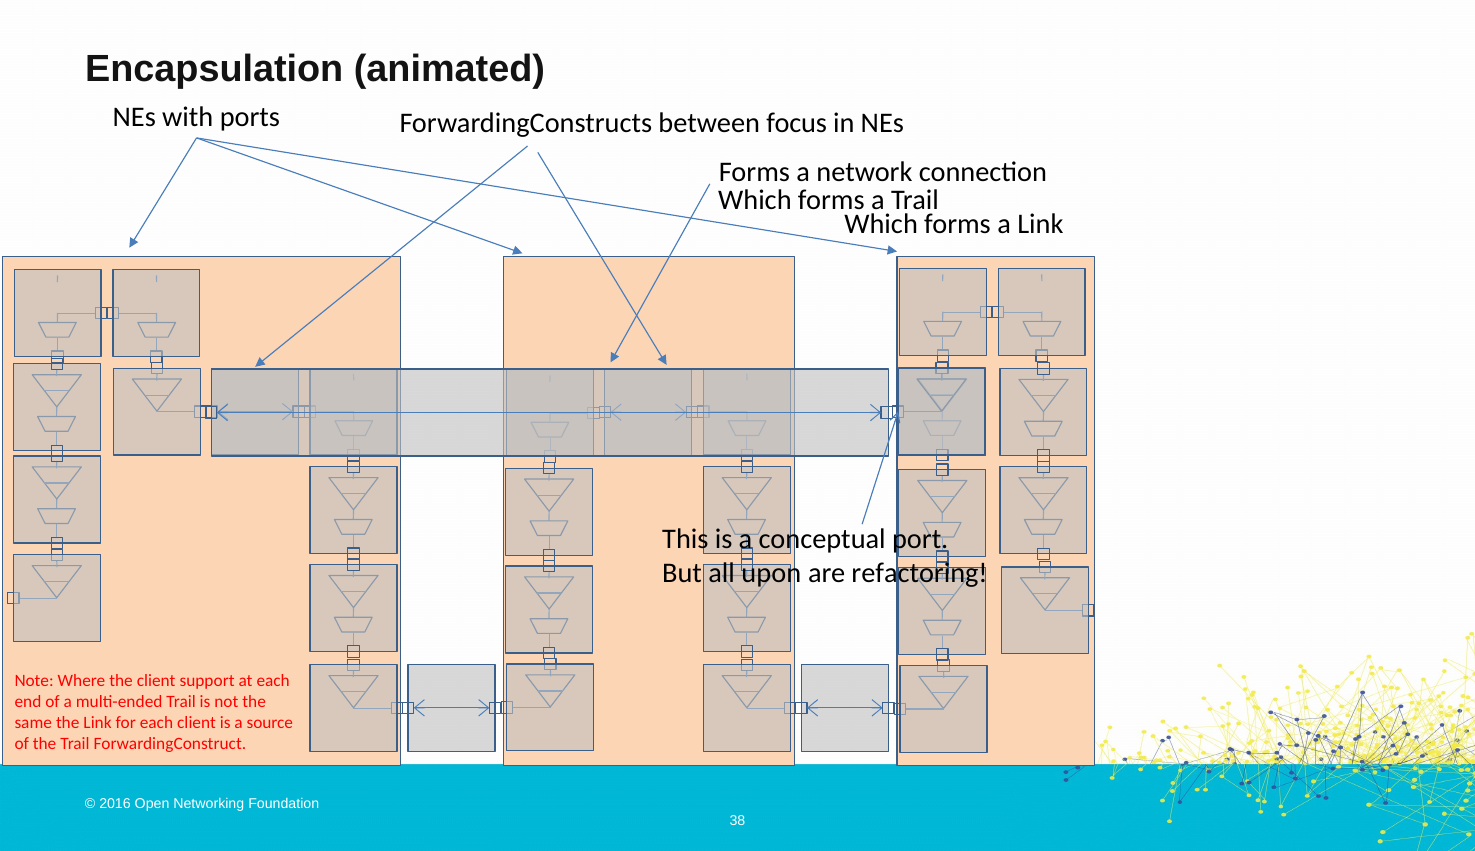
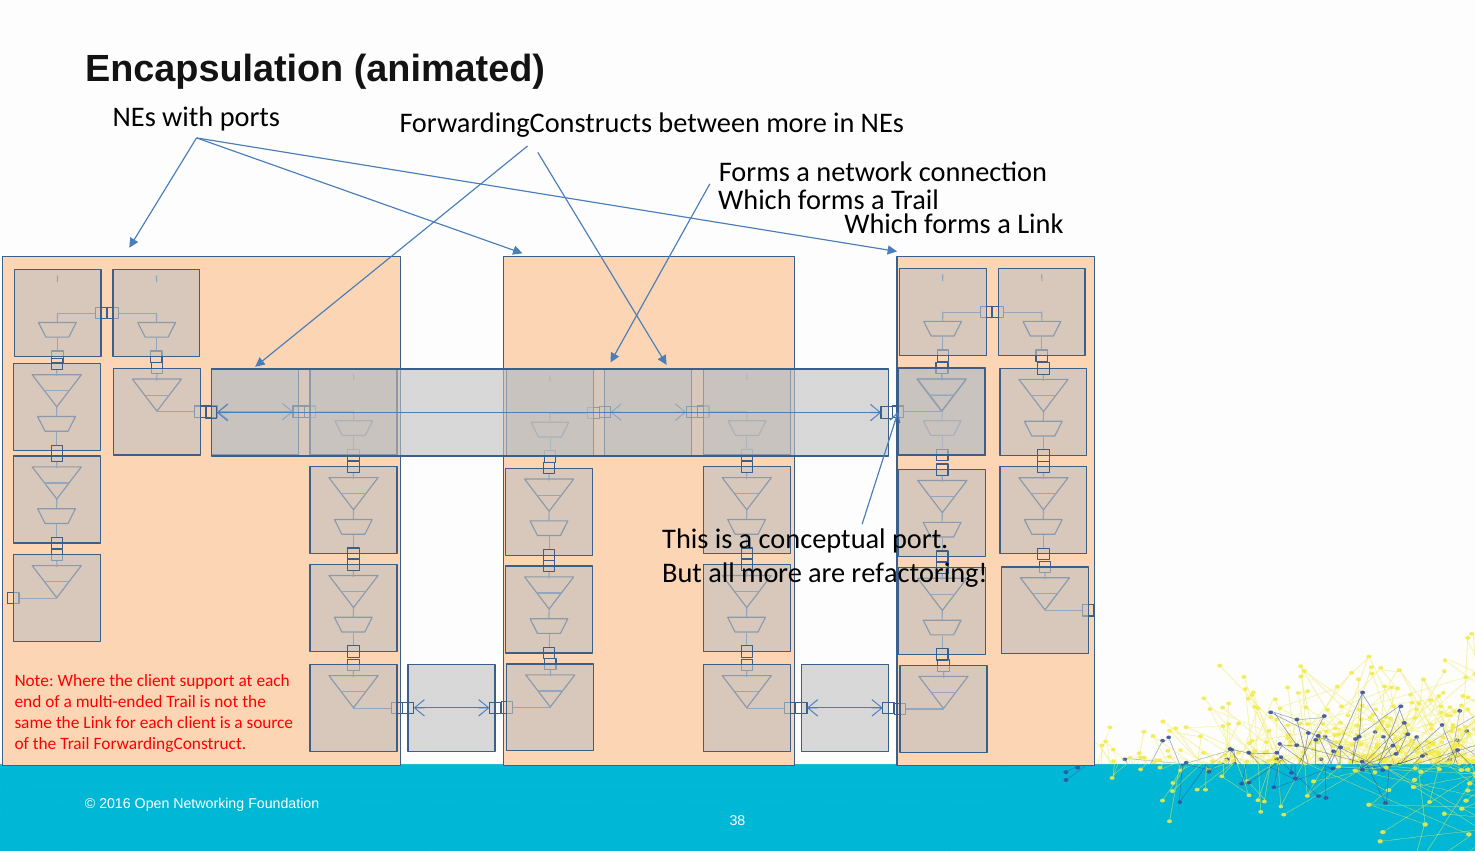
between focus: focus -> more (797, 124)
all upon: upon -> more (772, 573)
